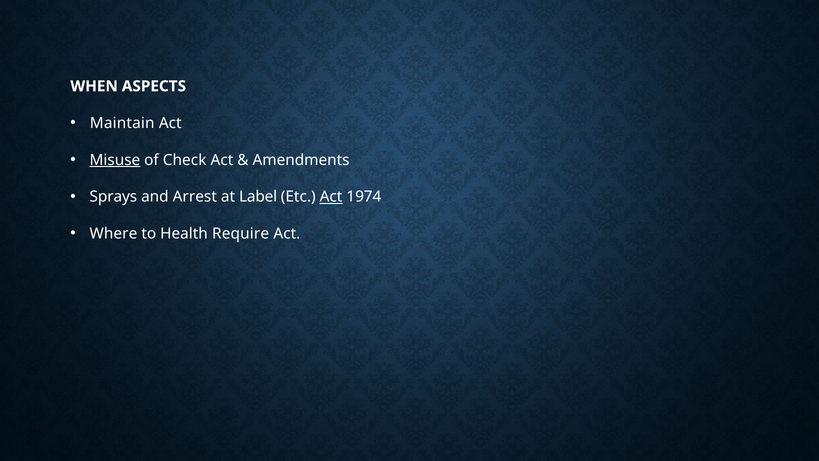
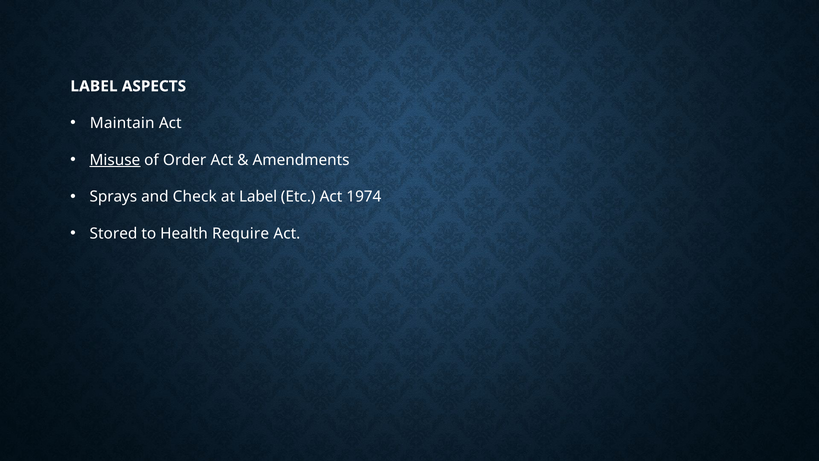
WHEN: WHEN -> LABEL (94, 86)
Check: Check -> Order (185, 160)
Arrest: Arrest -> Check (195, 197)
Act underline: present -> none (331, 197)
Where: Where -> Stored (113, 234)
